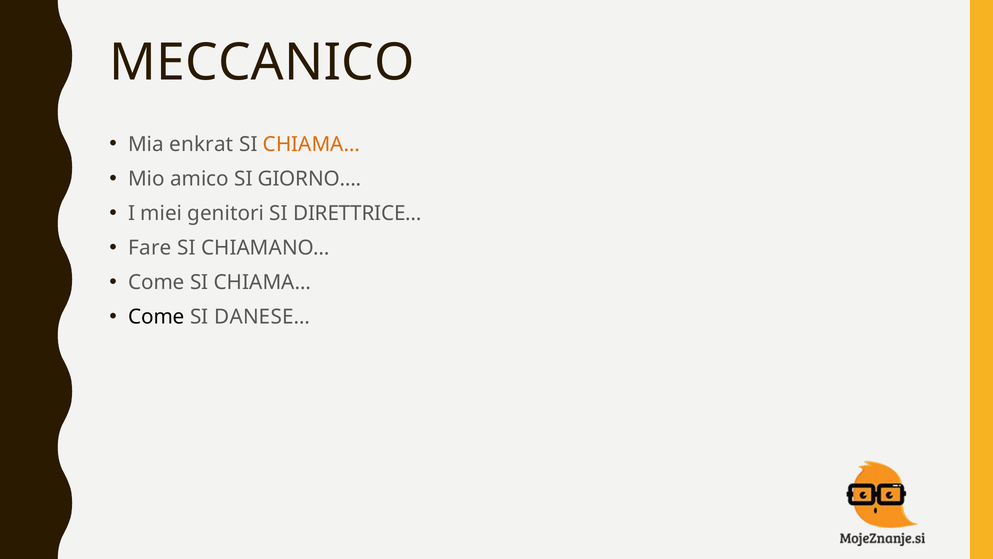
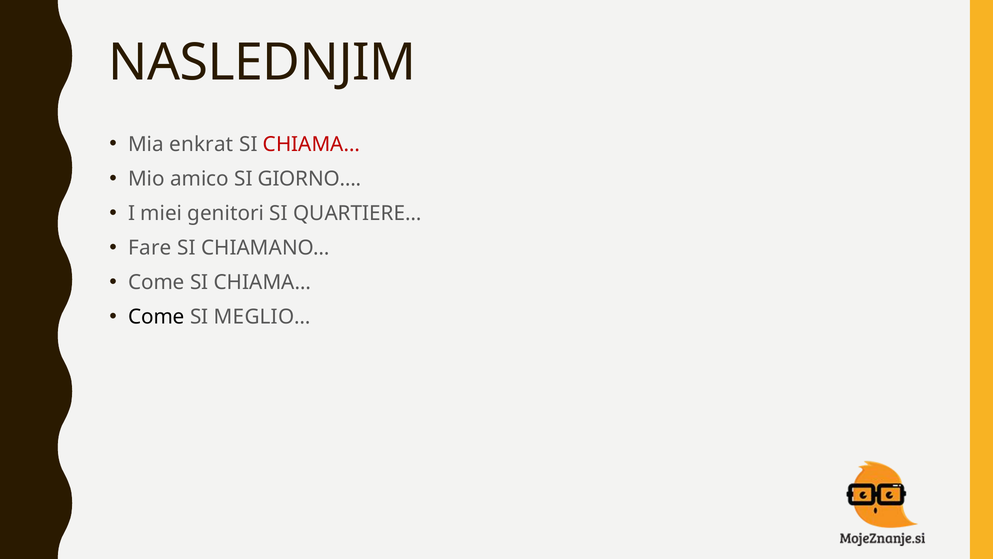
MECCANICO: MECCANICO -> NASLEDNJIM (262, 62)
CHIAMA… colour: orange -> red (311, 144)
DIRETTRICE…: DIRETTRICE… -> QUARTIERE… (357, 213)
DANESE…: DANESE… -> MEGLIO… (262, 317)
